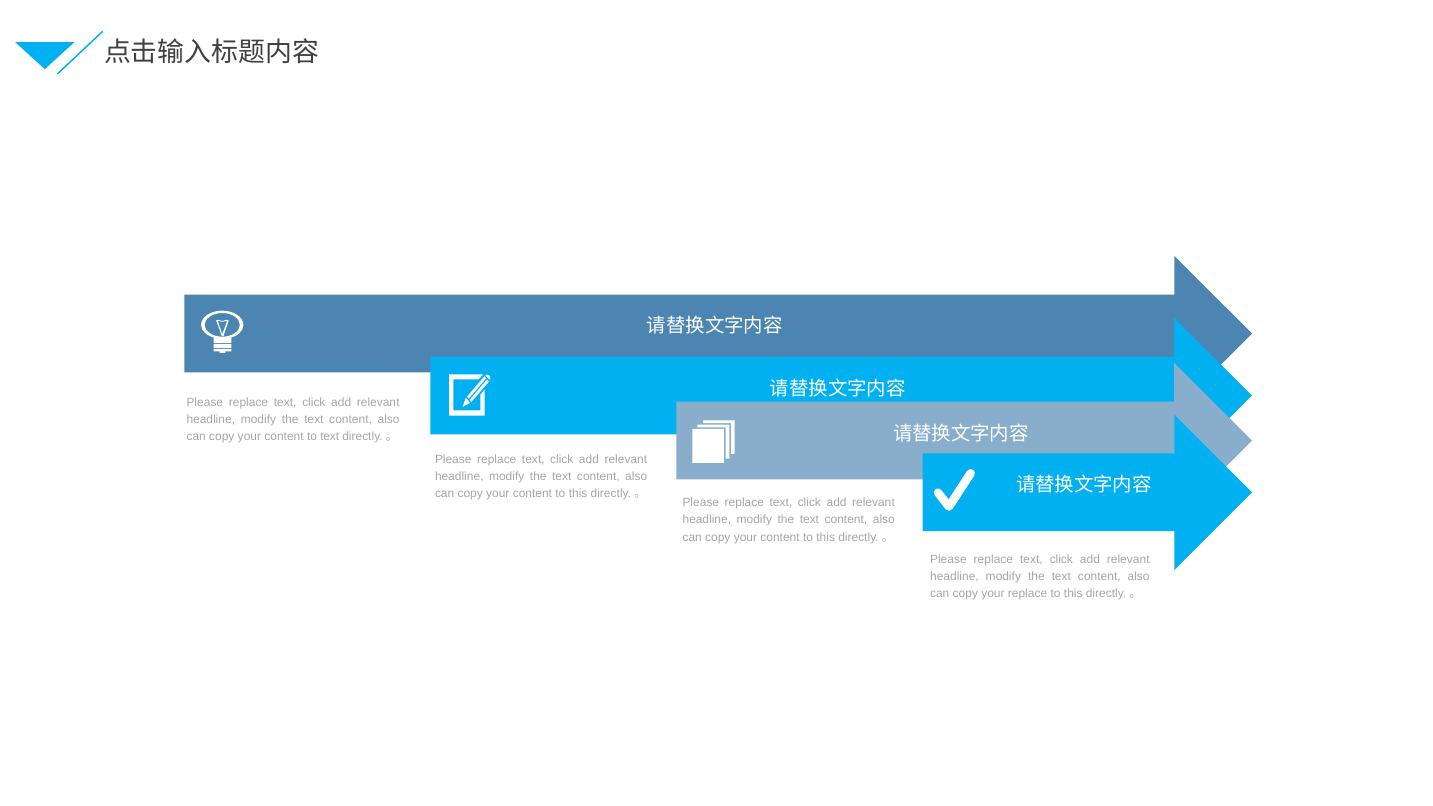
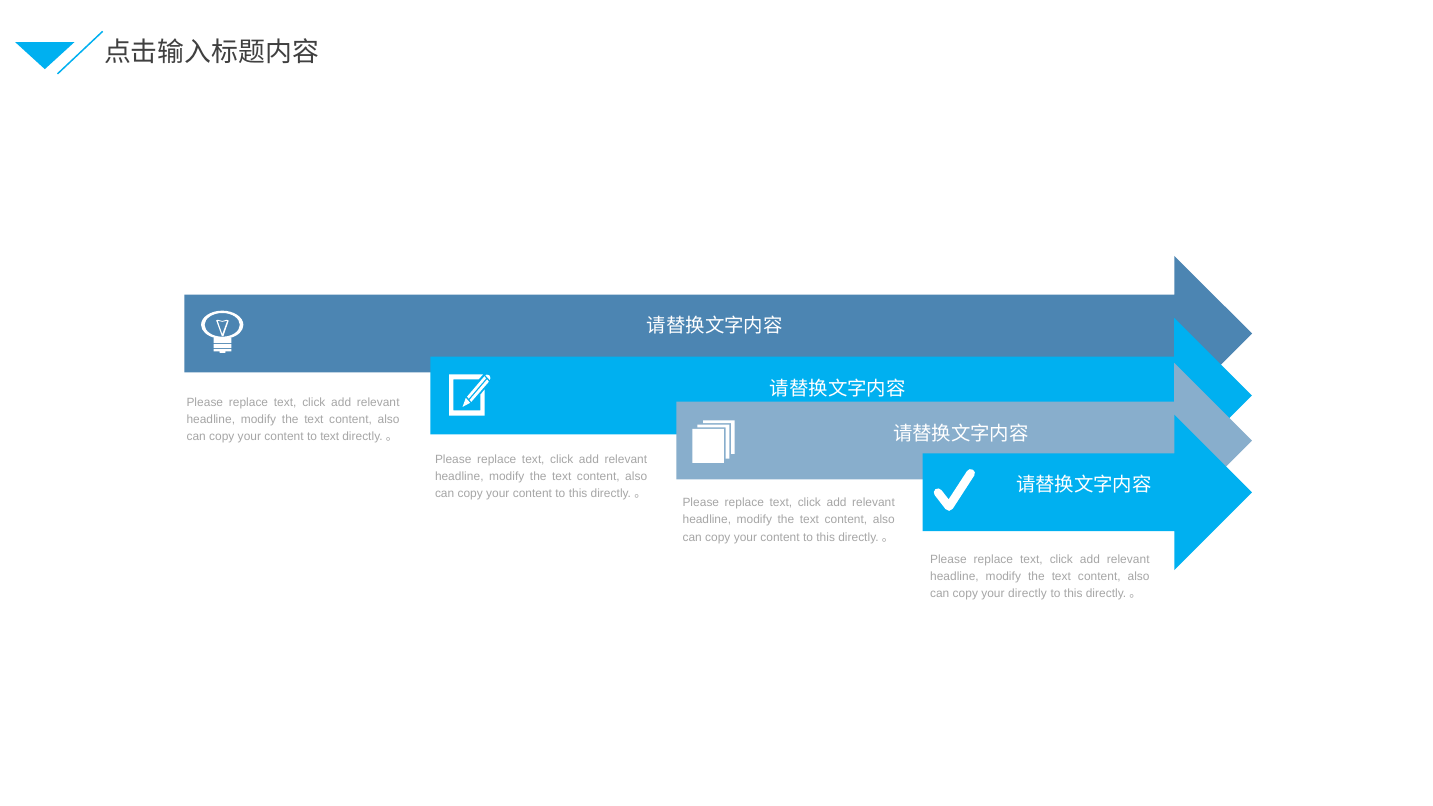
your replace: replace -> directly (1028, 594)
